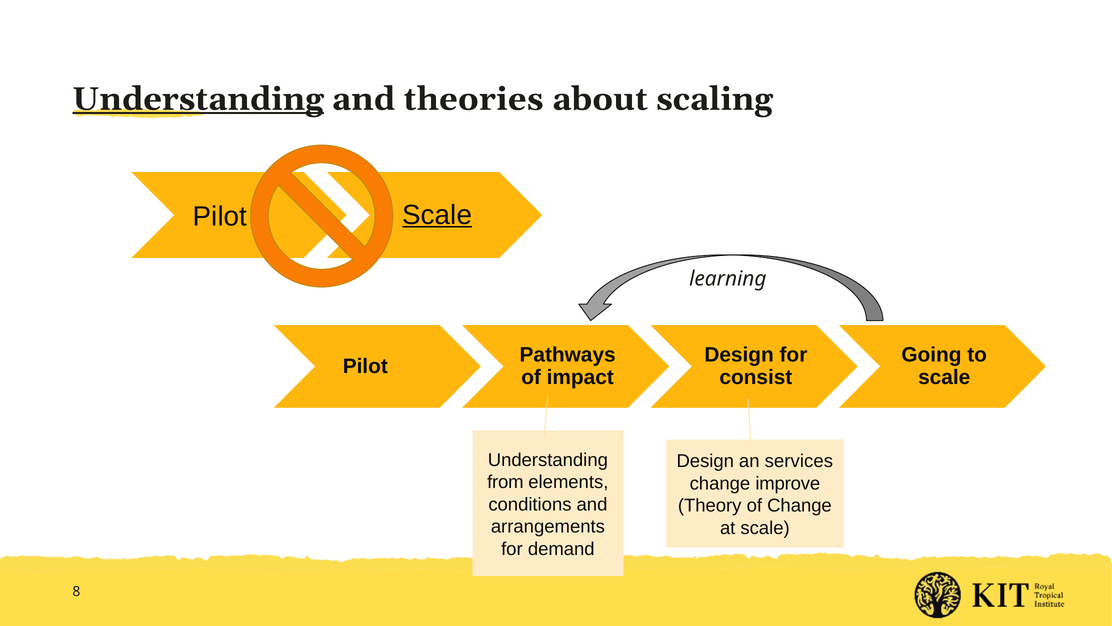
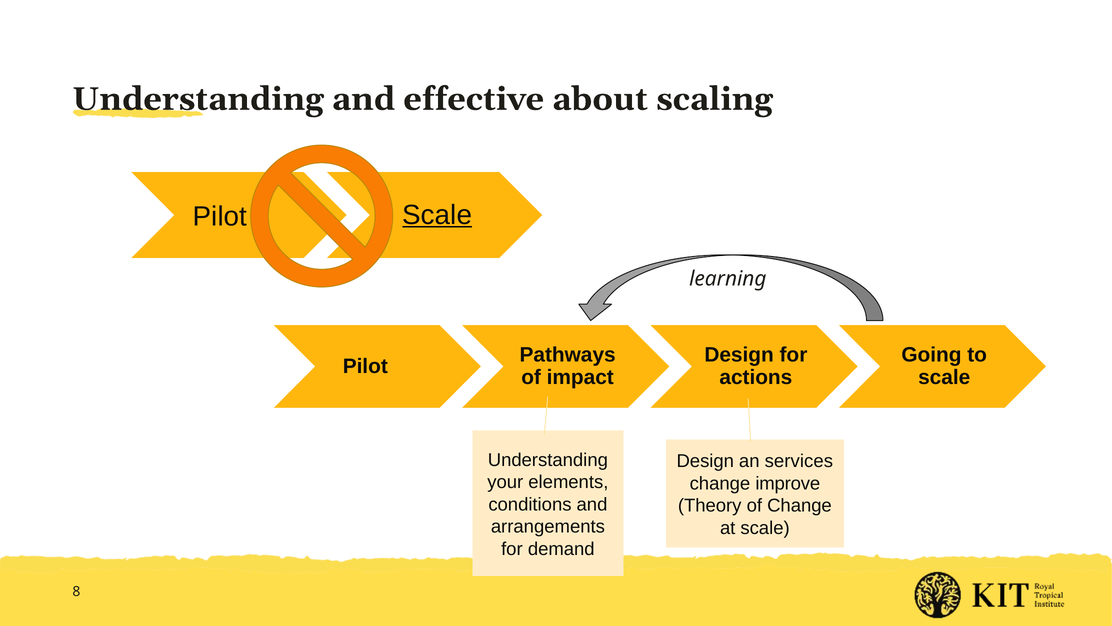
Understanding underline: present -> none (198, 99)
theories: theories -> effective (474, 99)
consist: consist -> actions (756, 377)
from: from -> your (505, 482)
